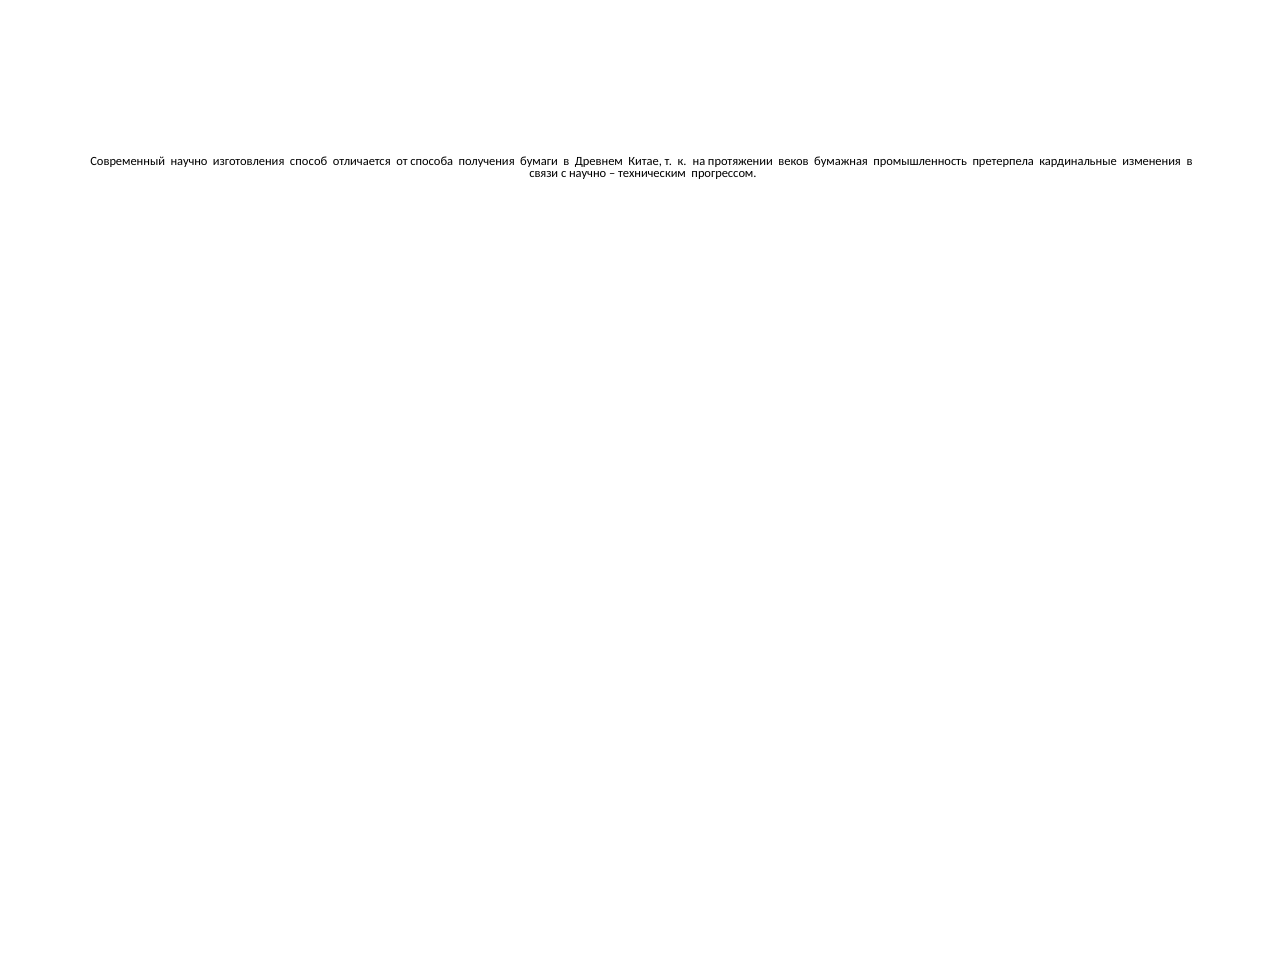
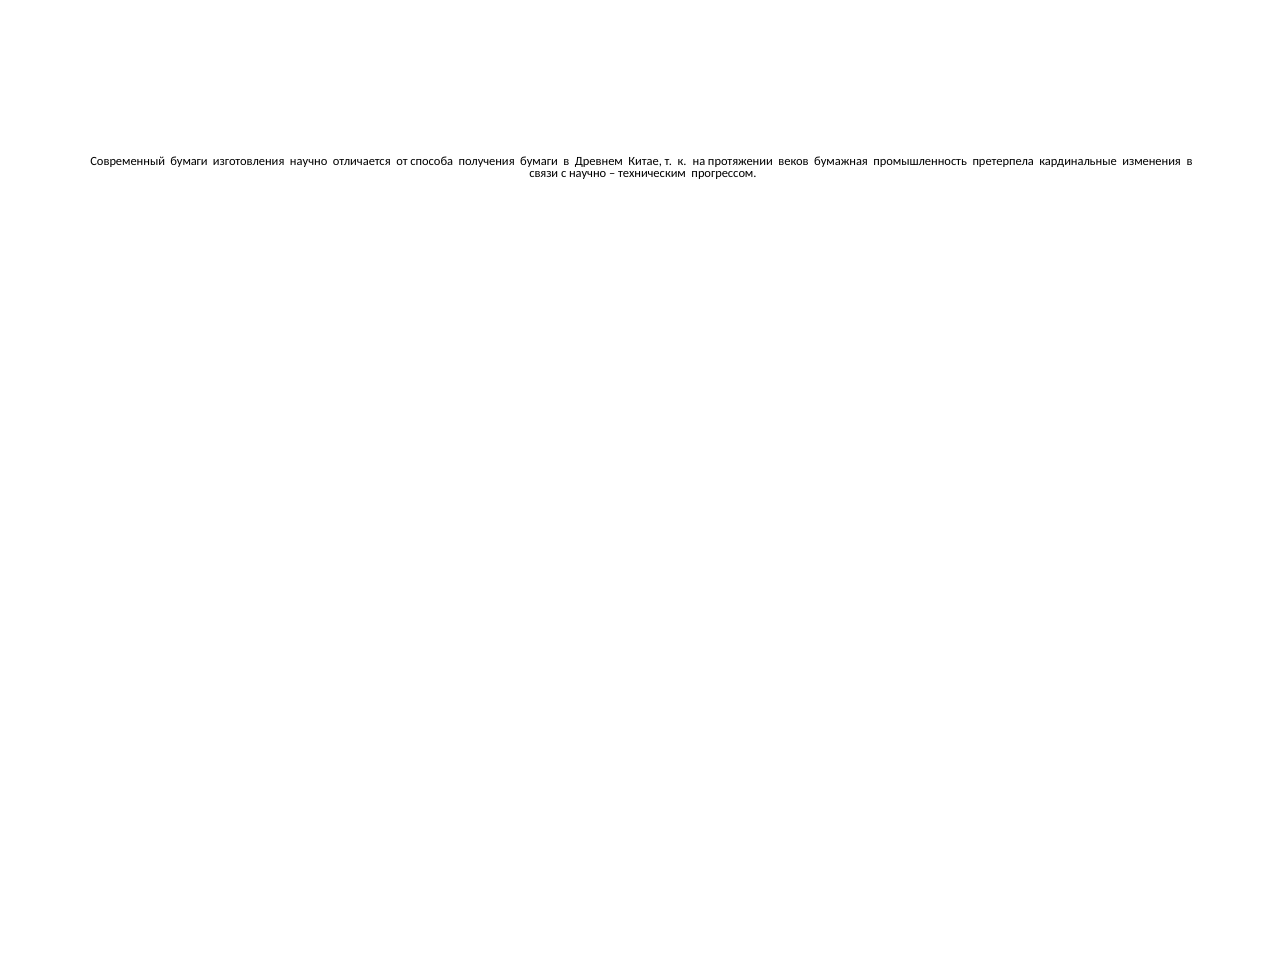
Современный научно: научно -> бумаги (189, 161)
изготовления способ: способ -> научно (309, 161)
